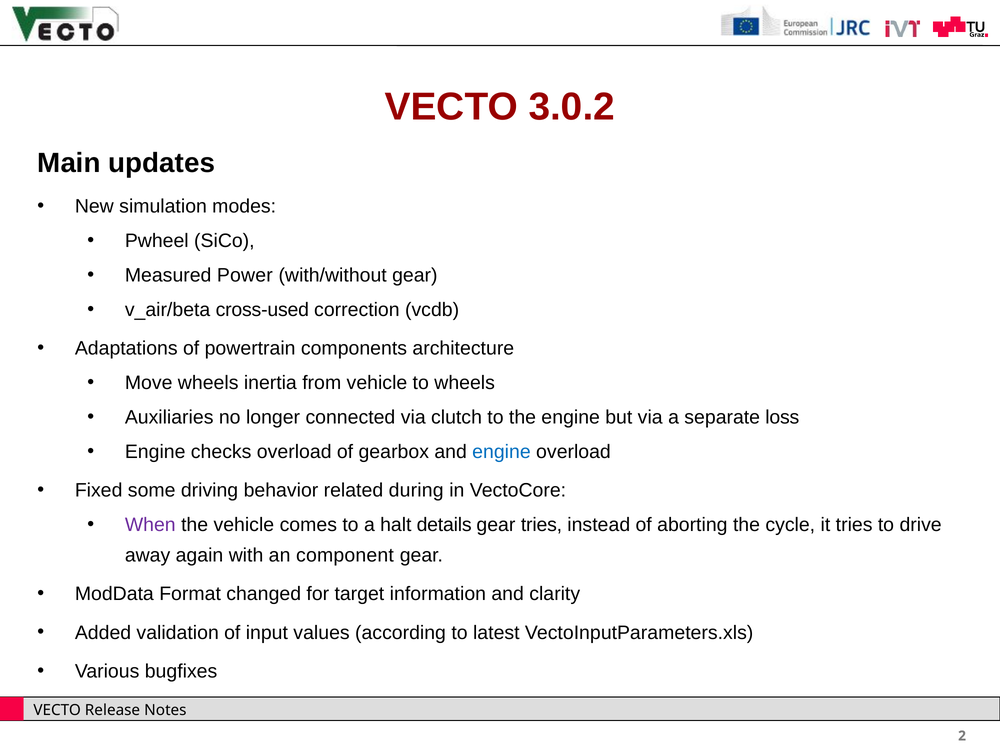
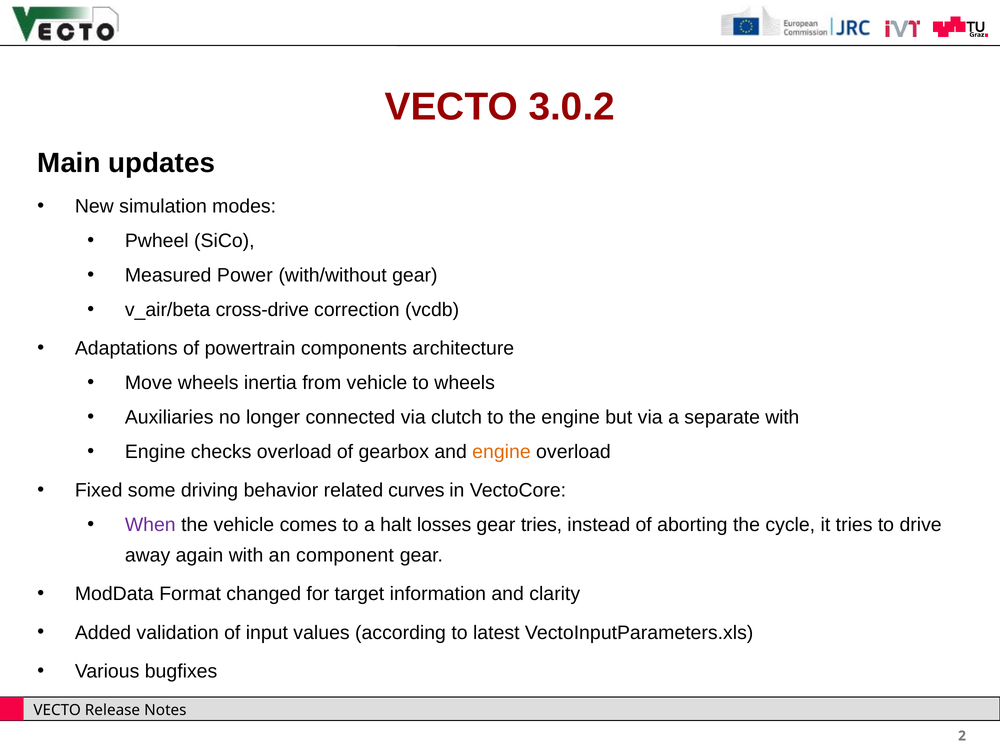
cross-used: cross-used -> cross-drive (262, 310)
separate loss: loss -> with (782, 417)
engine colour: blue -> orange (501, 452)
during: during -> curves (416, 490)
details: details -> losses (444, 525)
